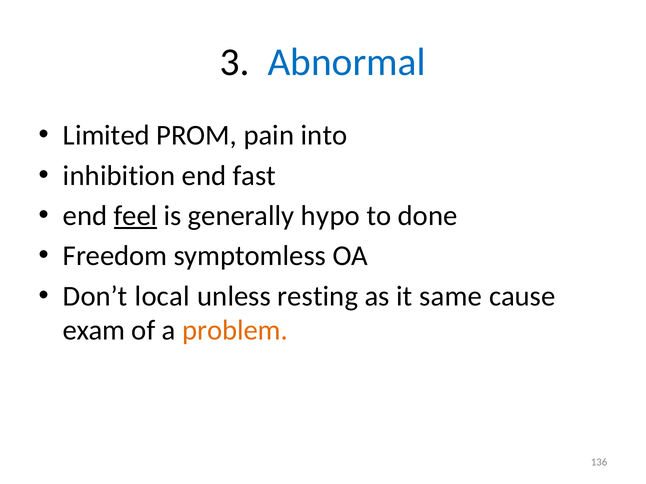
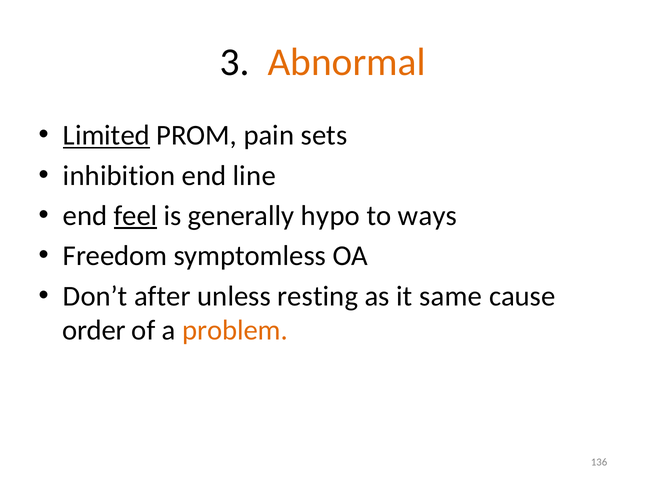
Abnormal colour: blue -> orange (347, 63)
Limited underline: none -> present (106, 136)
into: into -> sets (324, 136)
fast: fast -> line (254, 176)
done: done -> ways (428, 216)
local: local -> after (162, 296)
exam: exam -> order (94, 331)
